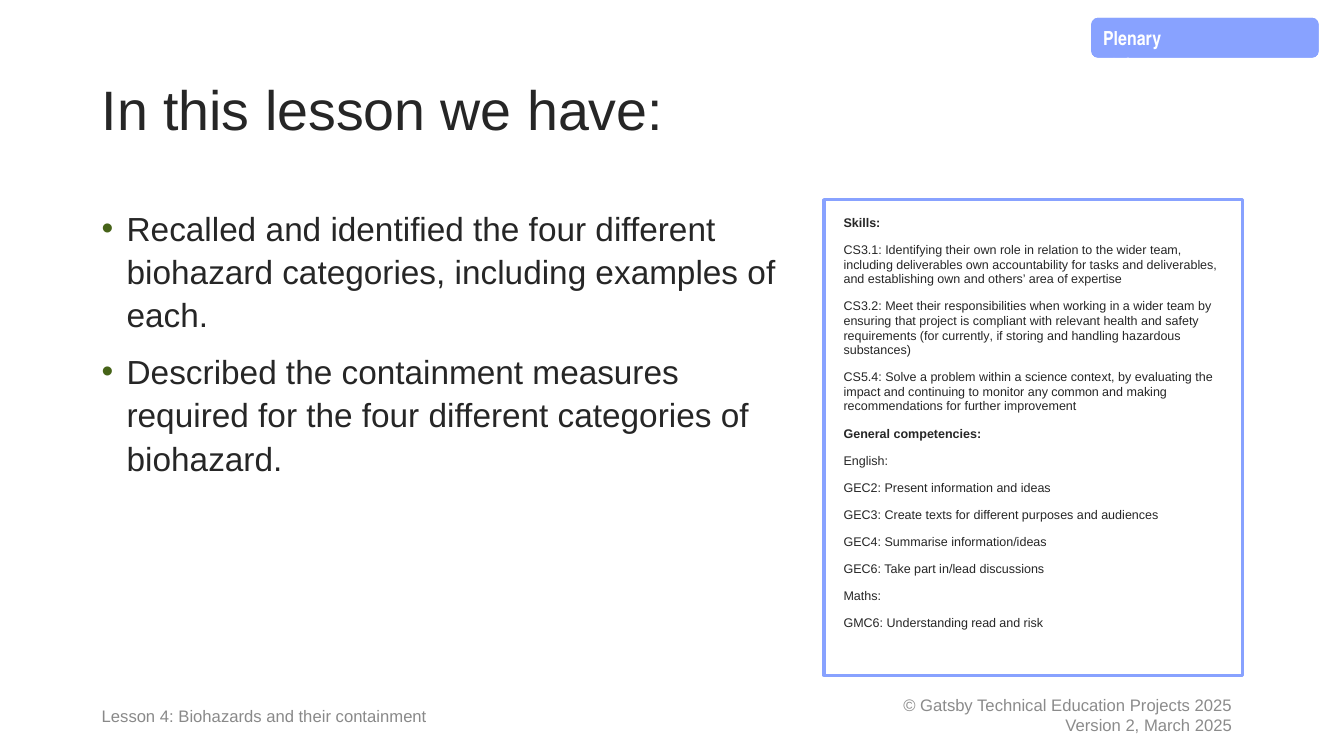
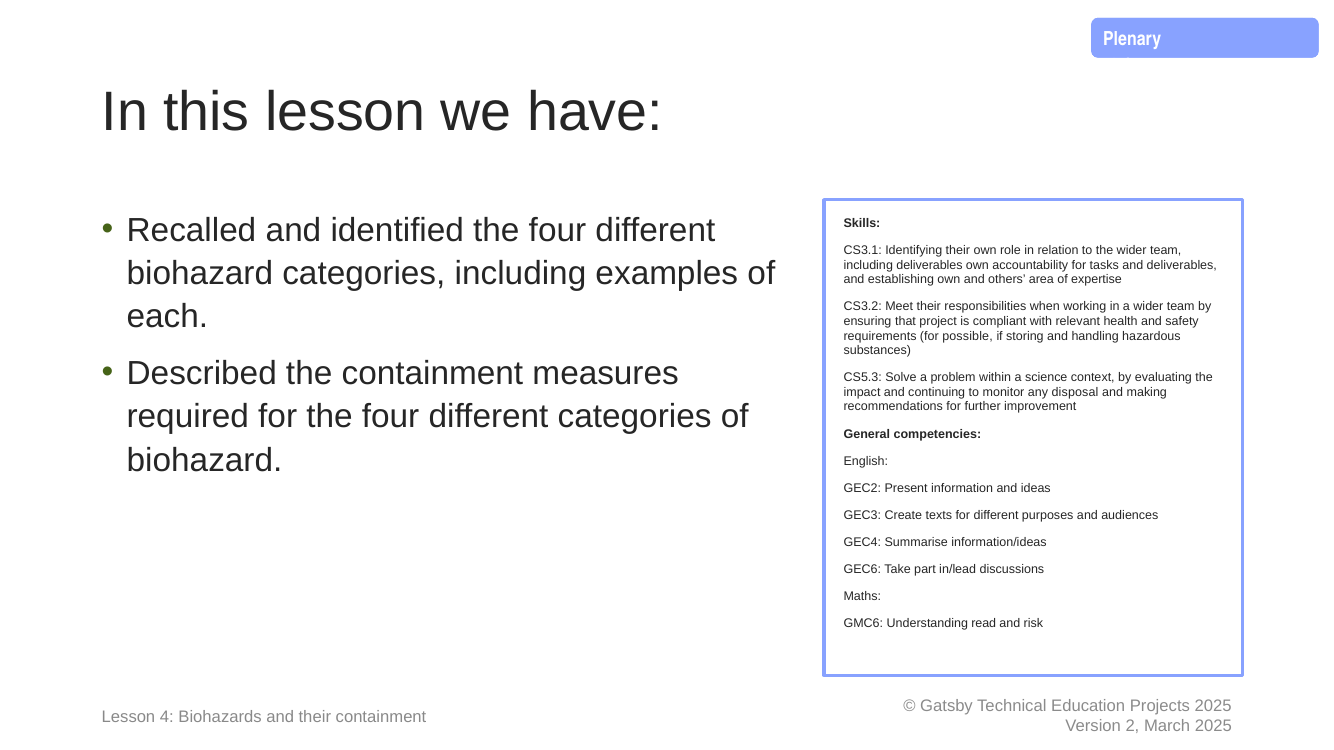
currently: currently -> possible (968, 336)
CS5.4: CS5.4 -> CS5.3 (863, 378)
common: common -> disposal (1075, 392)
